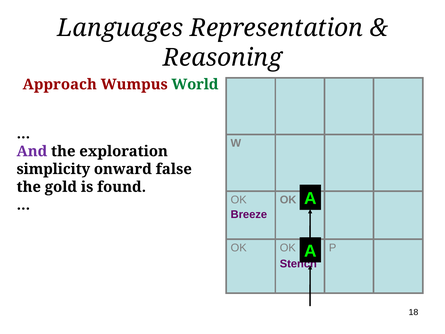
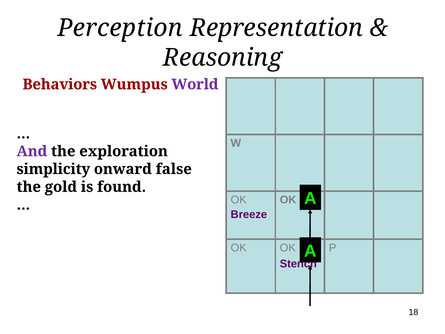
Languages: Languages -> Perception (120, 28)
Approach: Approach -> Behaviors (60, 84)
World colour: green -> purple (195, 84)
